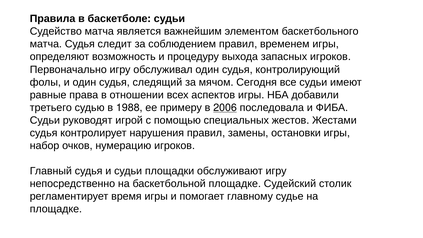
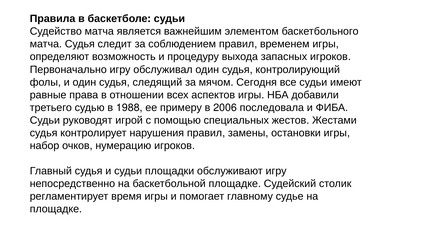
2006 underline: present -> none (225, 108)
